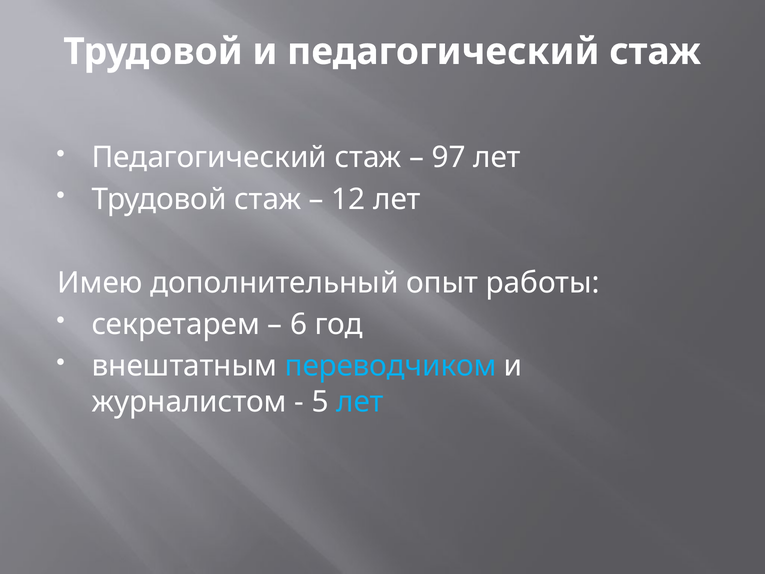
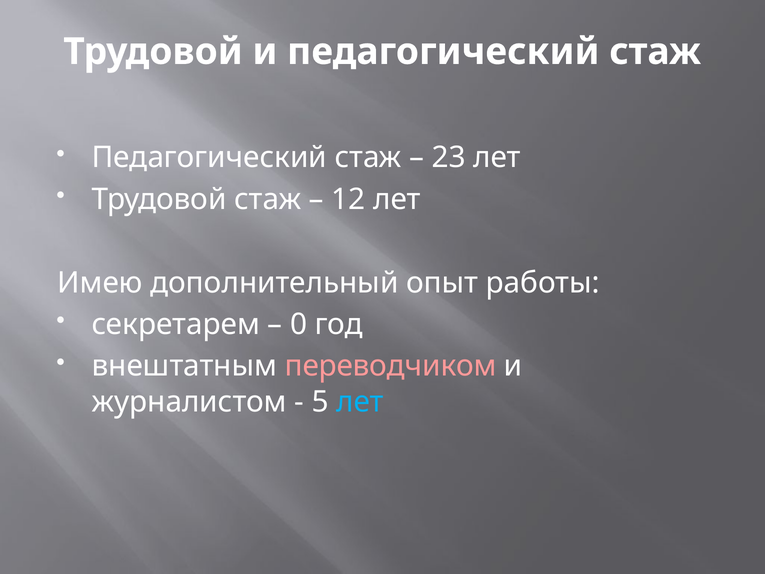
97: 97 -> 23 (449, 158)
6: 6 -> 0 (299, 324)
переводчиком colour: light blue -> pink (391, 366)
